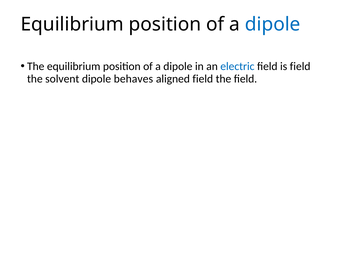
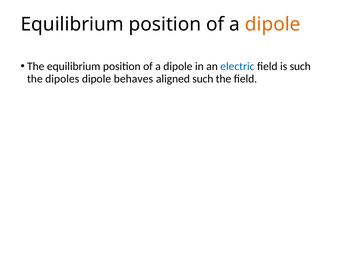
dipole colour: blue -> orange (273, 24)
is field: field -> such (300, 66)
solvent: solvent -> dipoles (62, 79)
aligned field: field -> such (203, 79)
